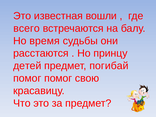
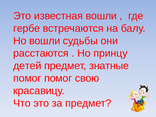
всего: всего -> гербе (27, 28)
Но время: время -> вошли (45, 41)
погибай: погибай -> знатные (109, 66)
